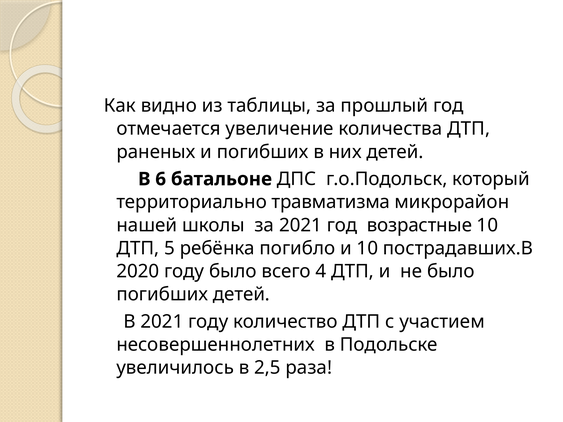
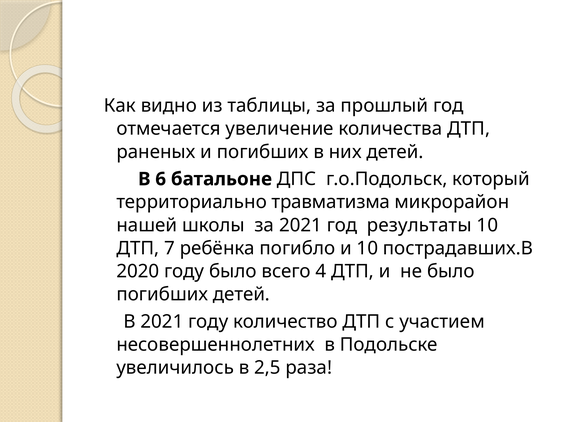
возрастные: возрастные -> результаты (419, 225)
5: 5 -> 7 (170, 248)
